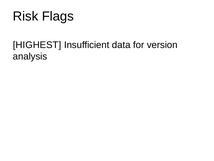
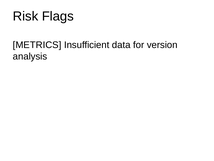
HIGHEST: HIGHEST -> METRICS (37, 45)
